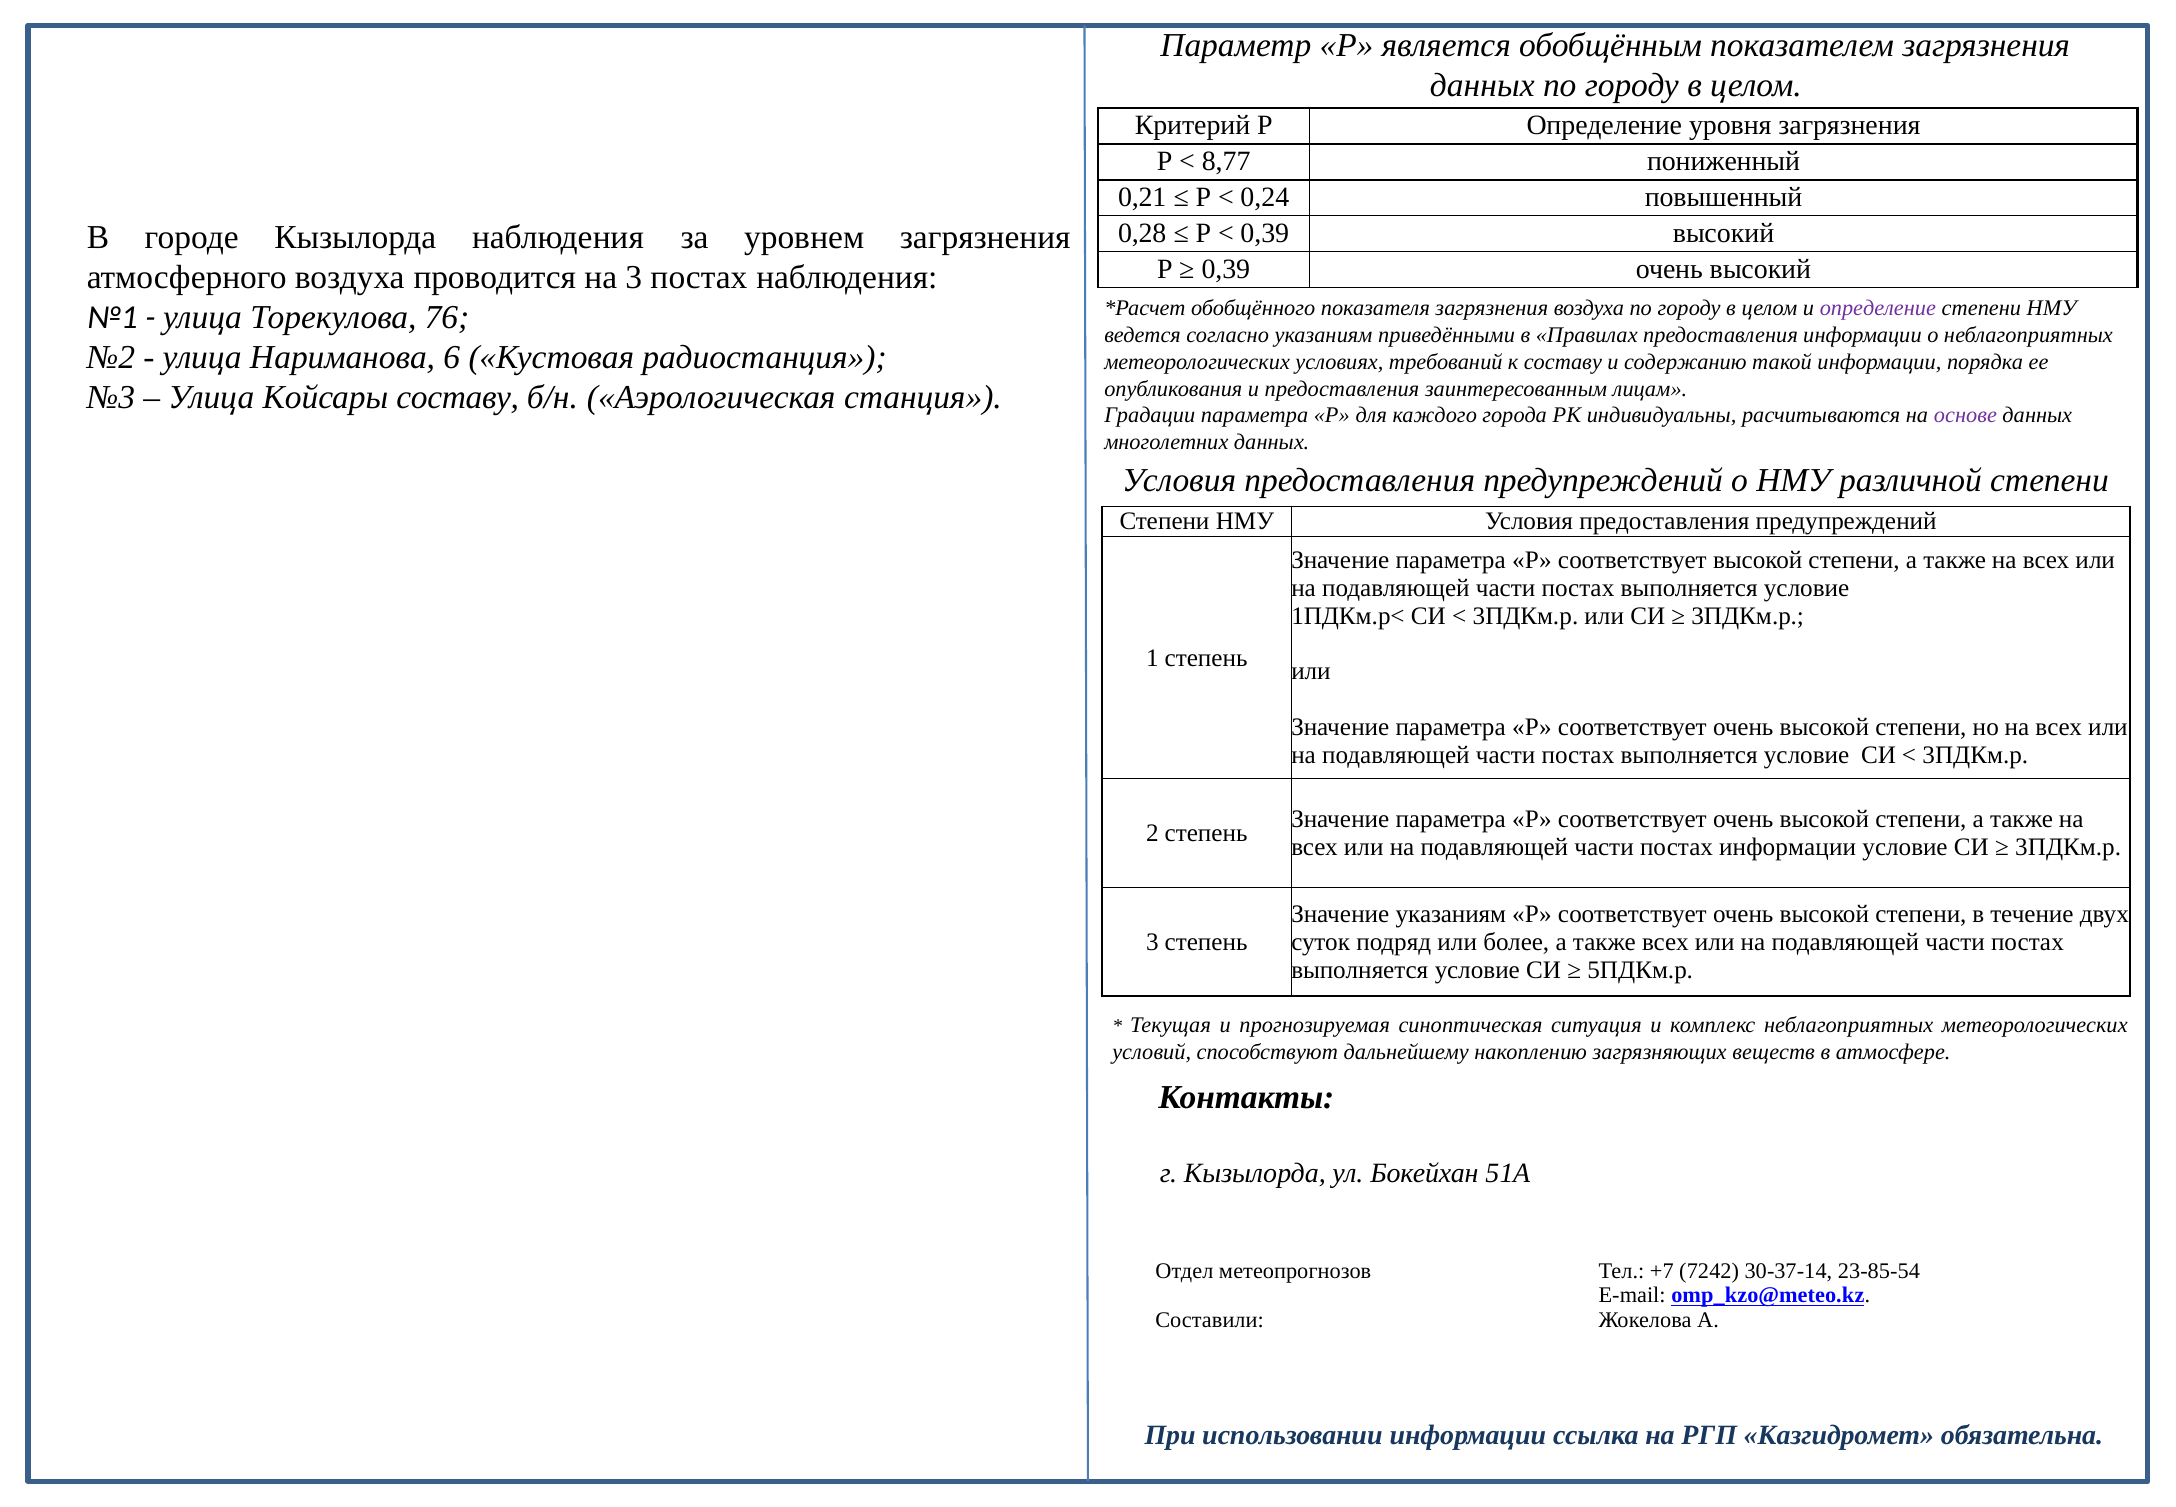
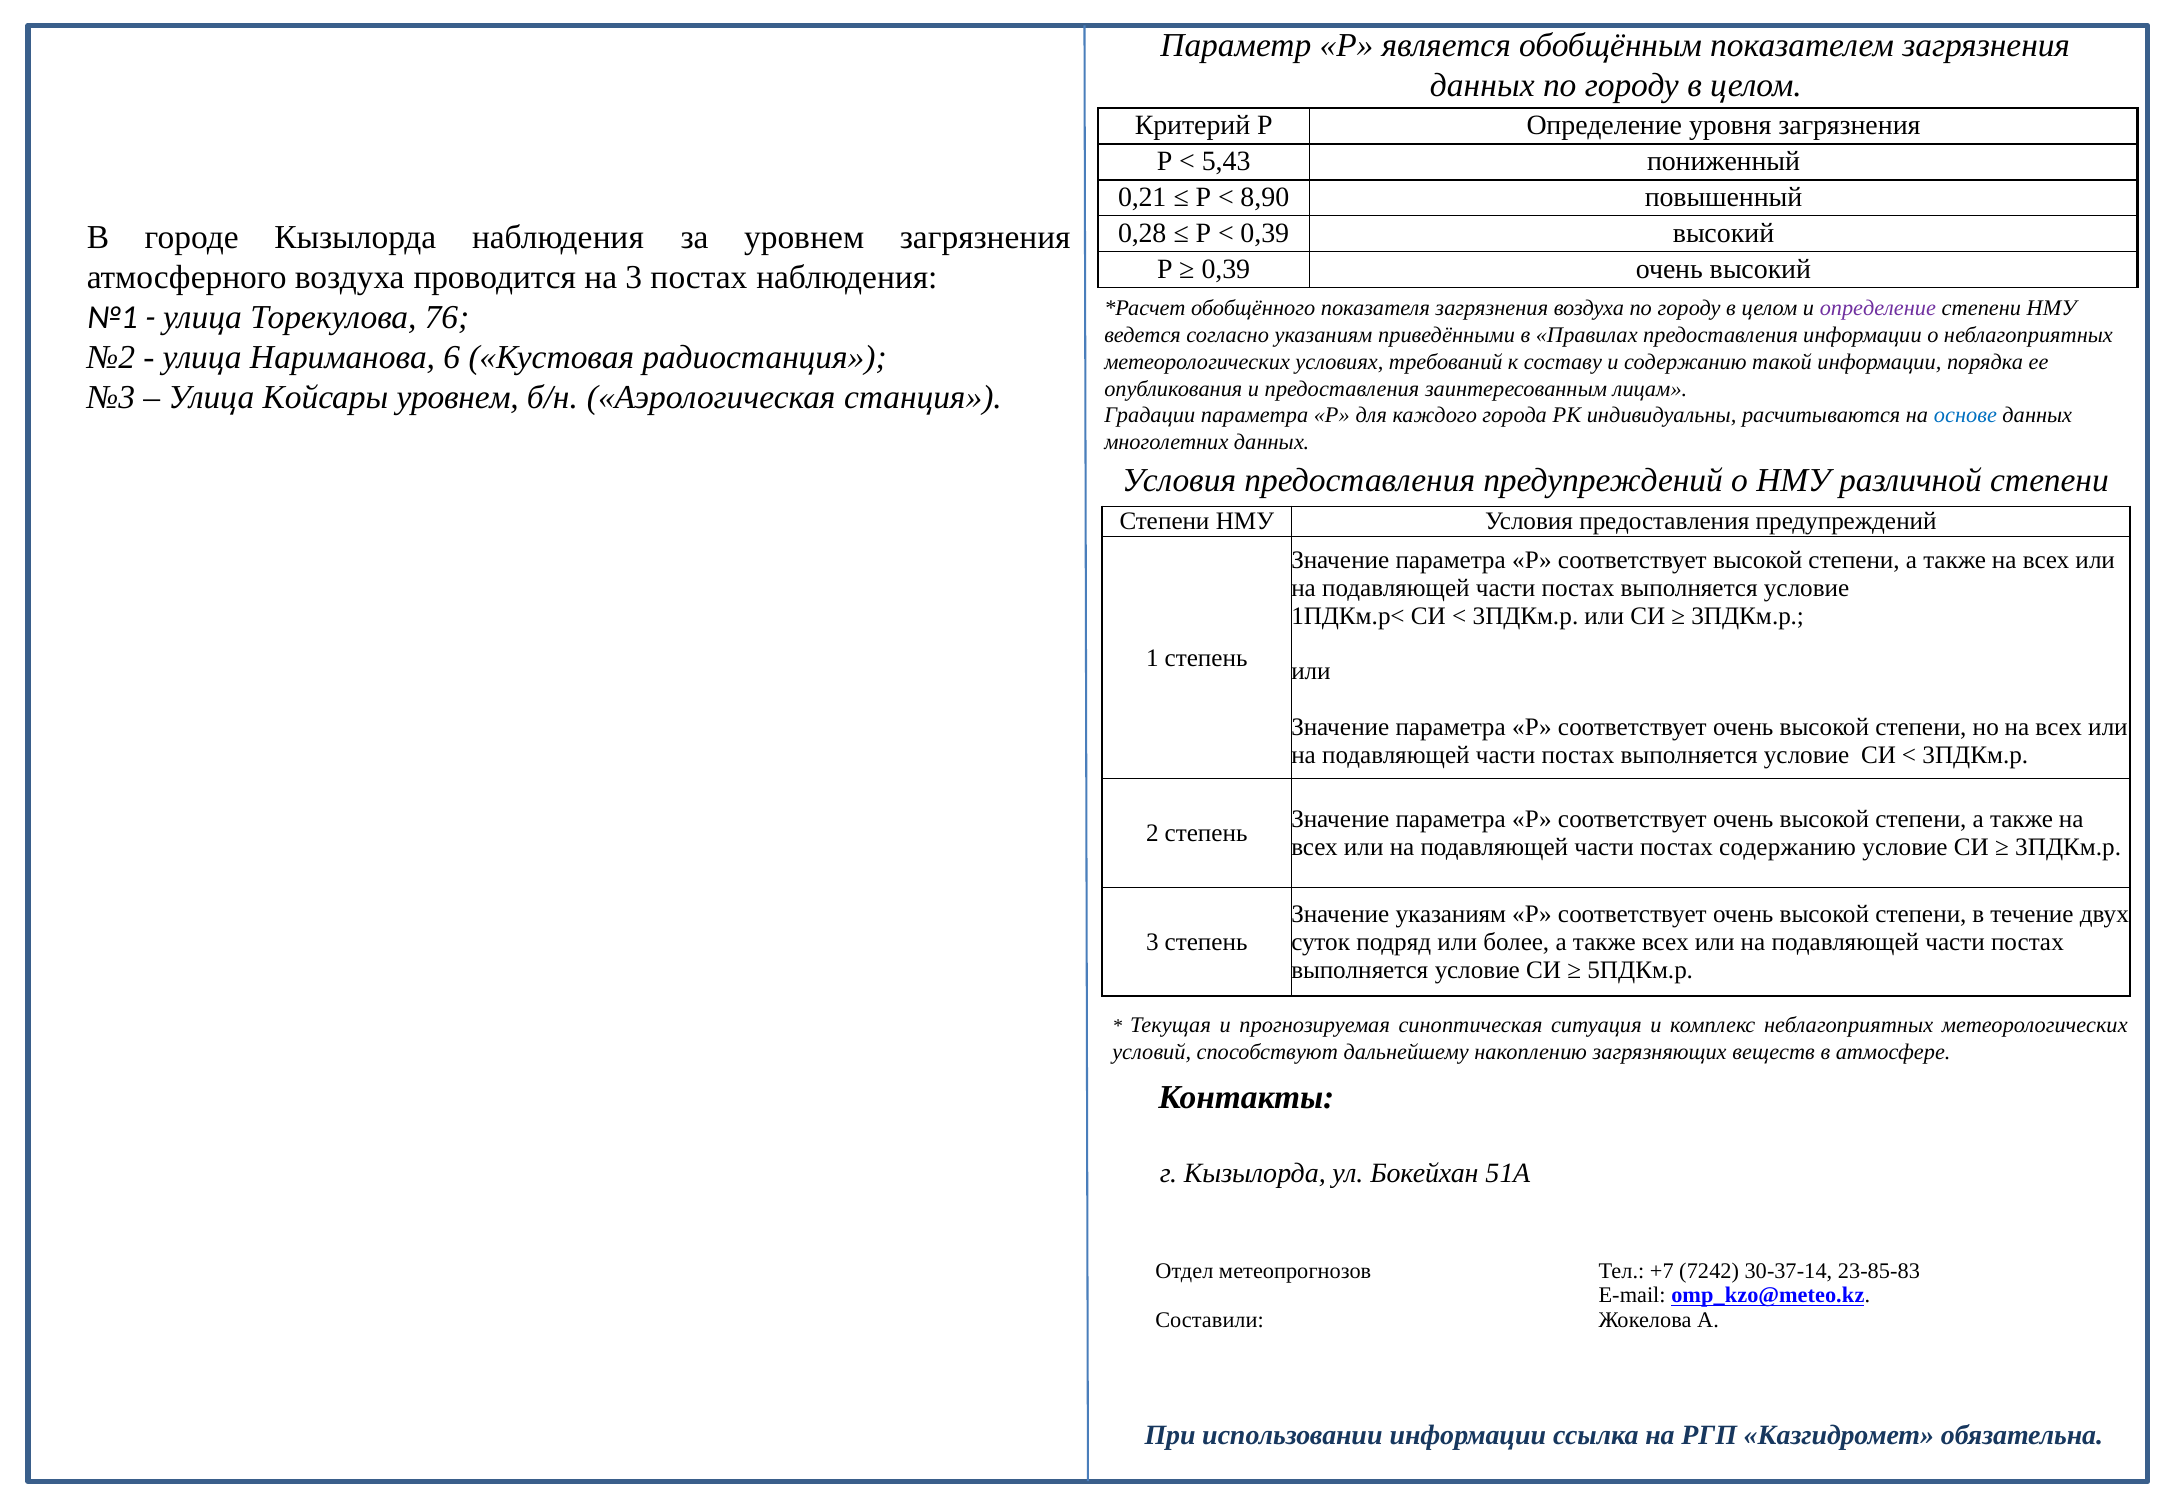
8,77: 8,77 -> 5,43 (1226, 162)
0,24: 0,24 -> 8,90 (1265, 198)
Койсары составу: составу -> уровнем (458, 398)
основе colour: purple -> blue (1965, 415)
постах информации: информации -> содержанию (1788, 847)
23-85-54: 23-85-54 -> 23-85-83 (1879, 1270)
